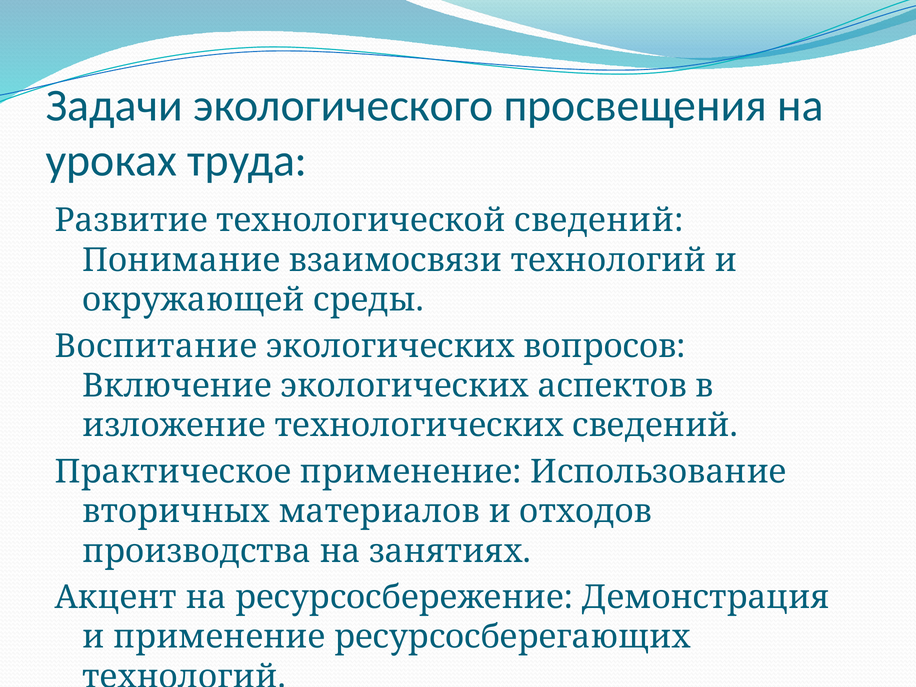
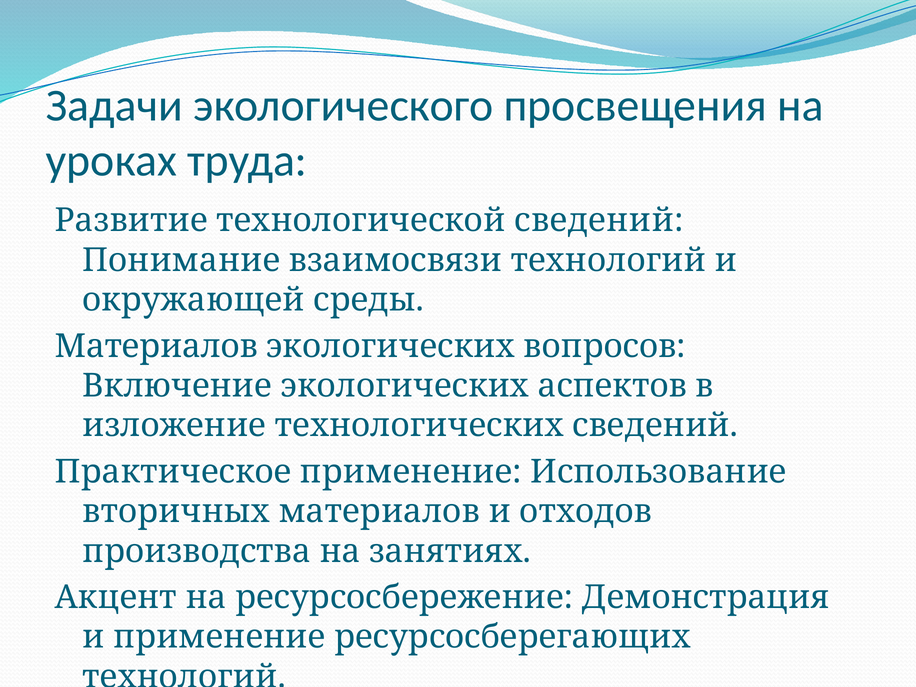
Воспитание: Воспитание -> Материалов (156, 346)
